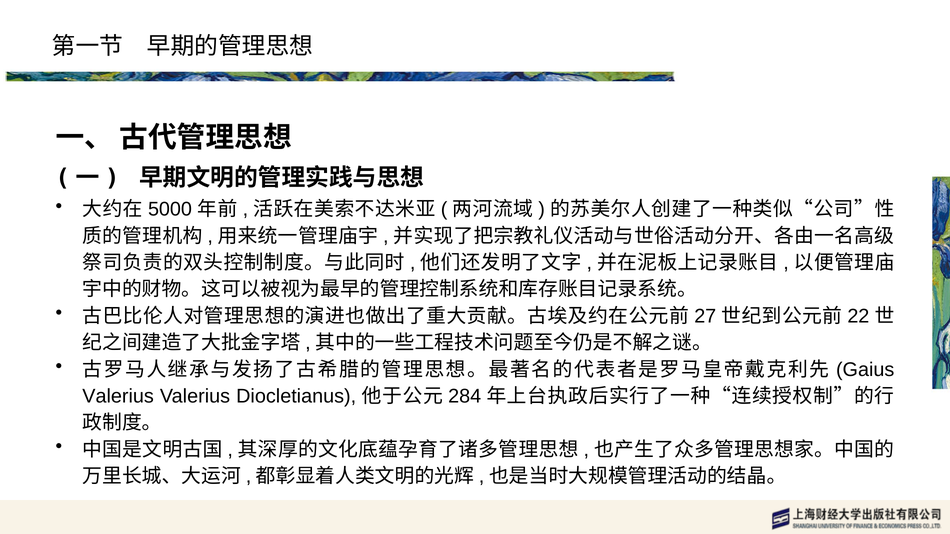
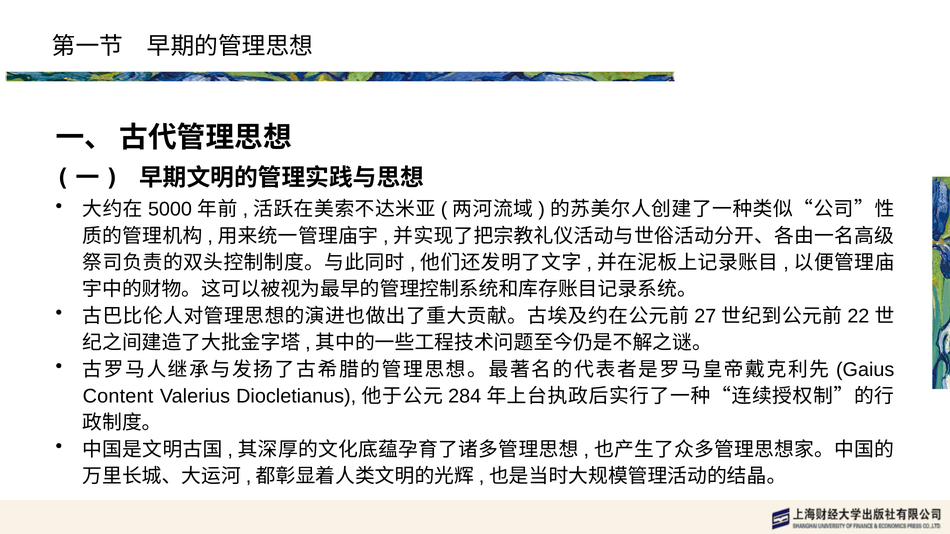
Valerius: Valerius -> Content (118, 396)
